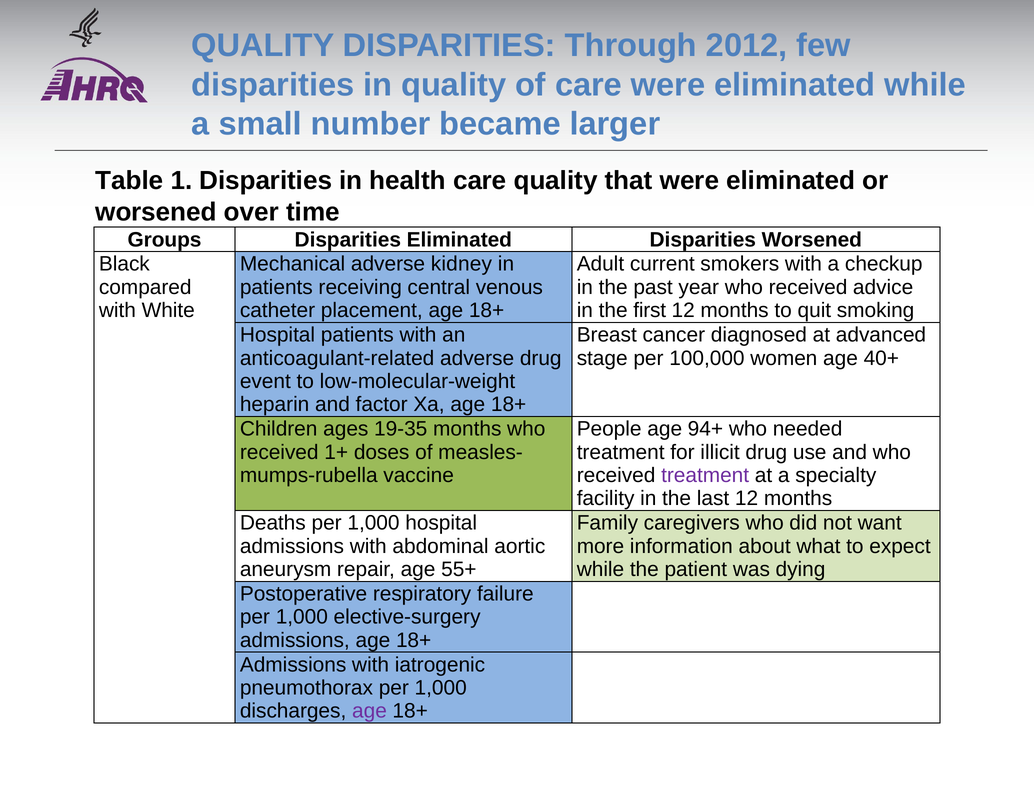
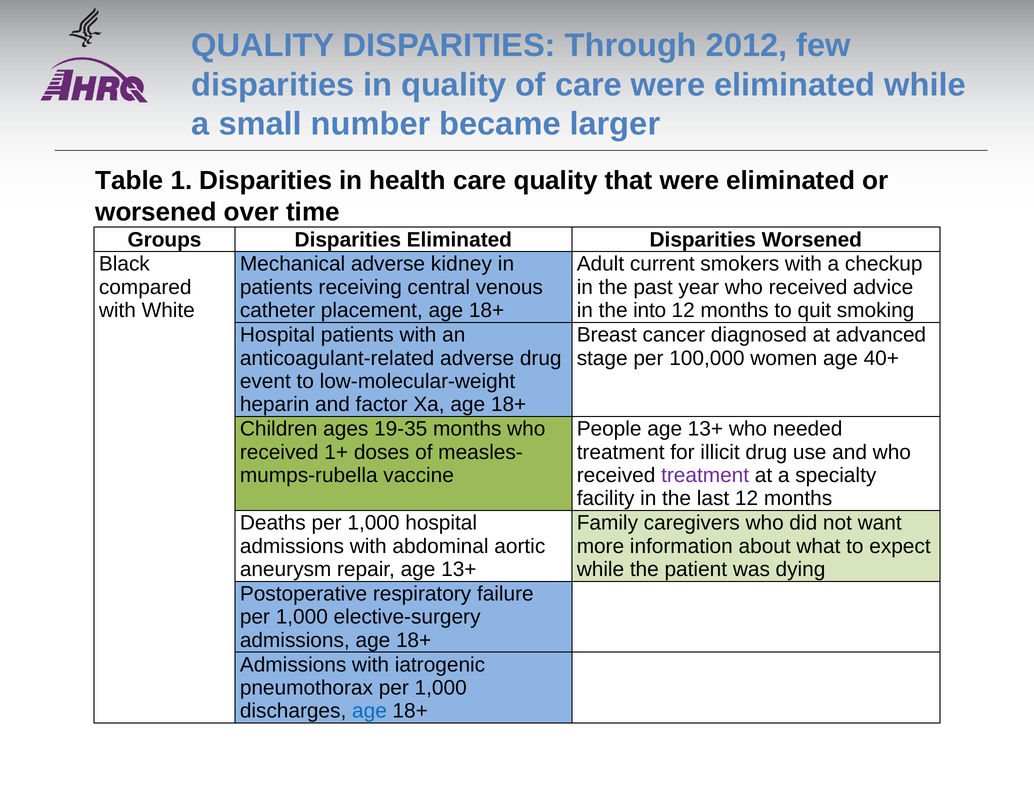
first: first -> into (650, 310)
People age 94+: 94+ -> 13+ (705, 429)
repair age 55+: 55+ -> 13+ (459, 569)
age colour: purple -> blue (370, 711)
